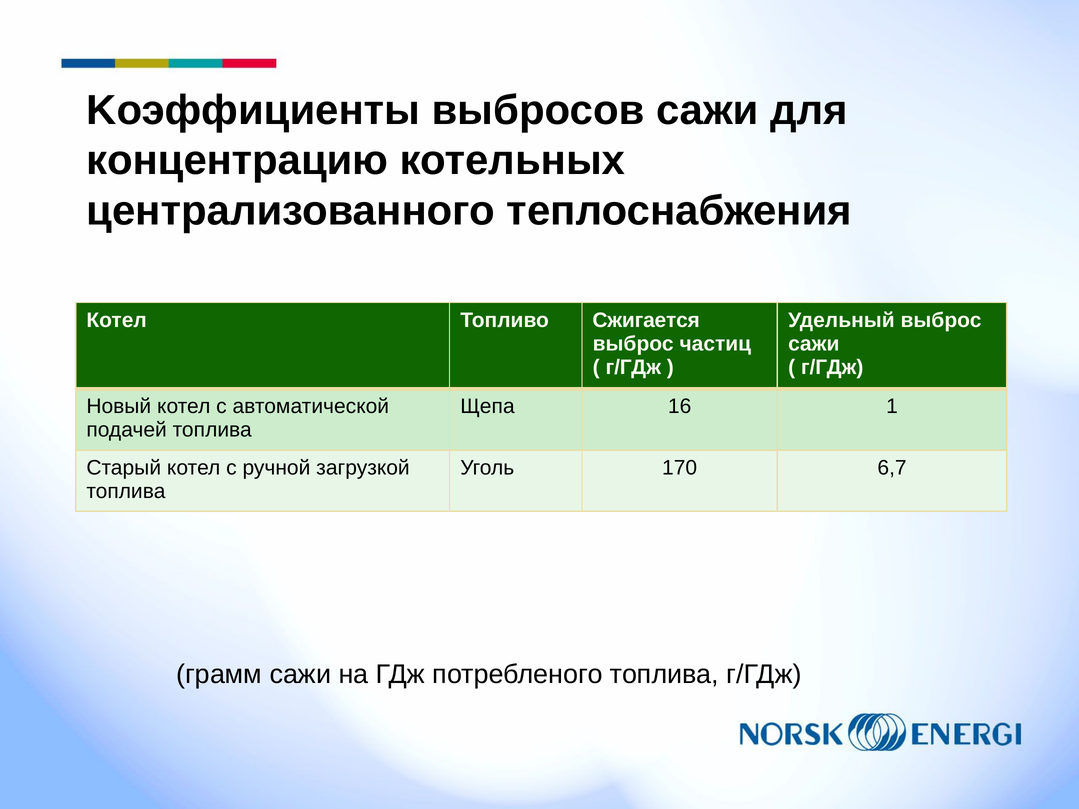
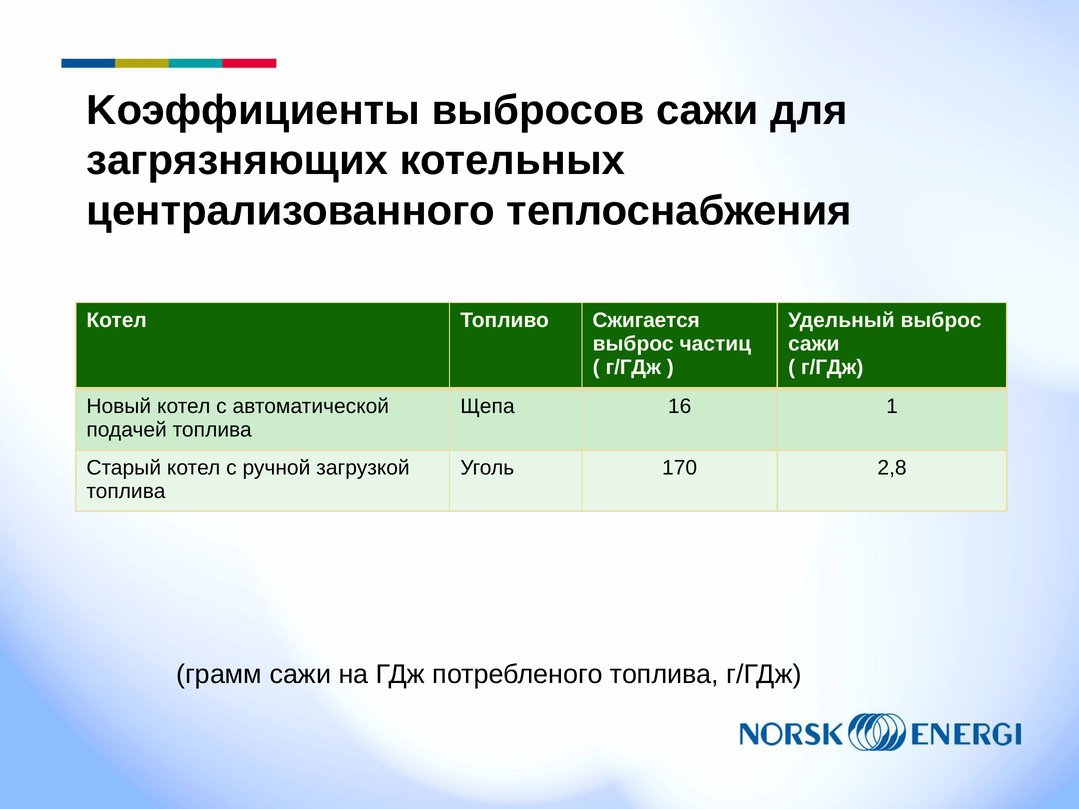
концентрацию: концентрацию -> загрязняющих (237, 161)
6,7: 6,7 -> 2,8 (892, 468)
